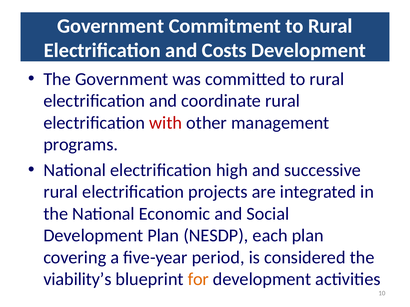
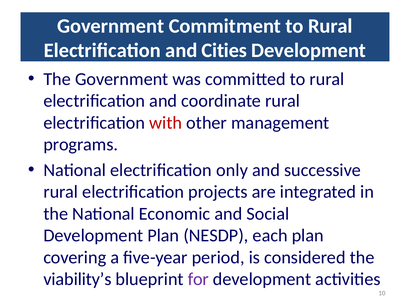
Costs: Costs -> Cities (224, 51)
high: high -> only (232, 170)
for colour: orange -> purple (198, 280)
